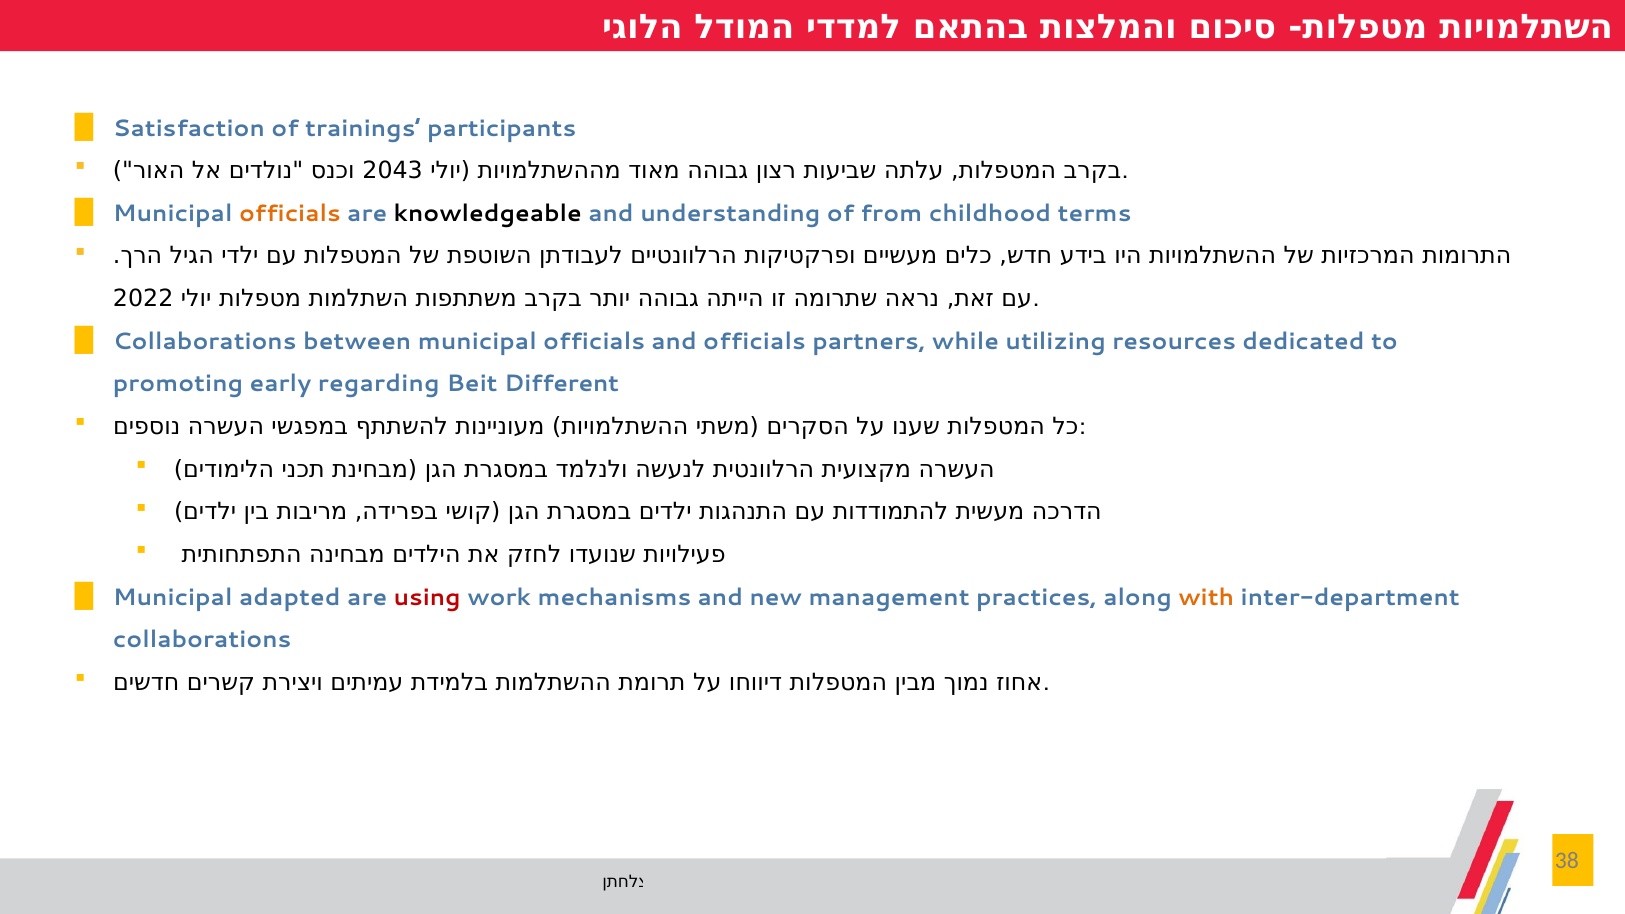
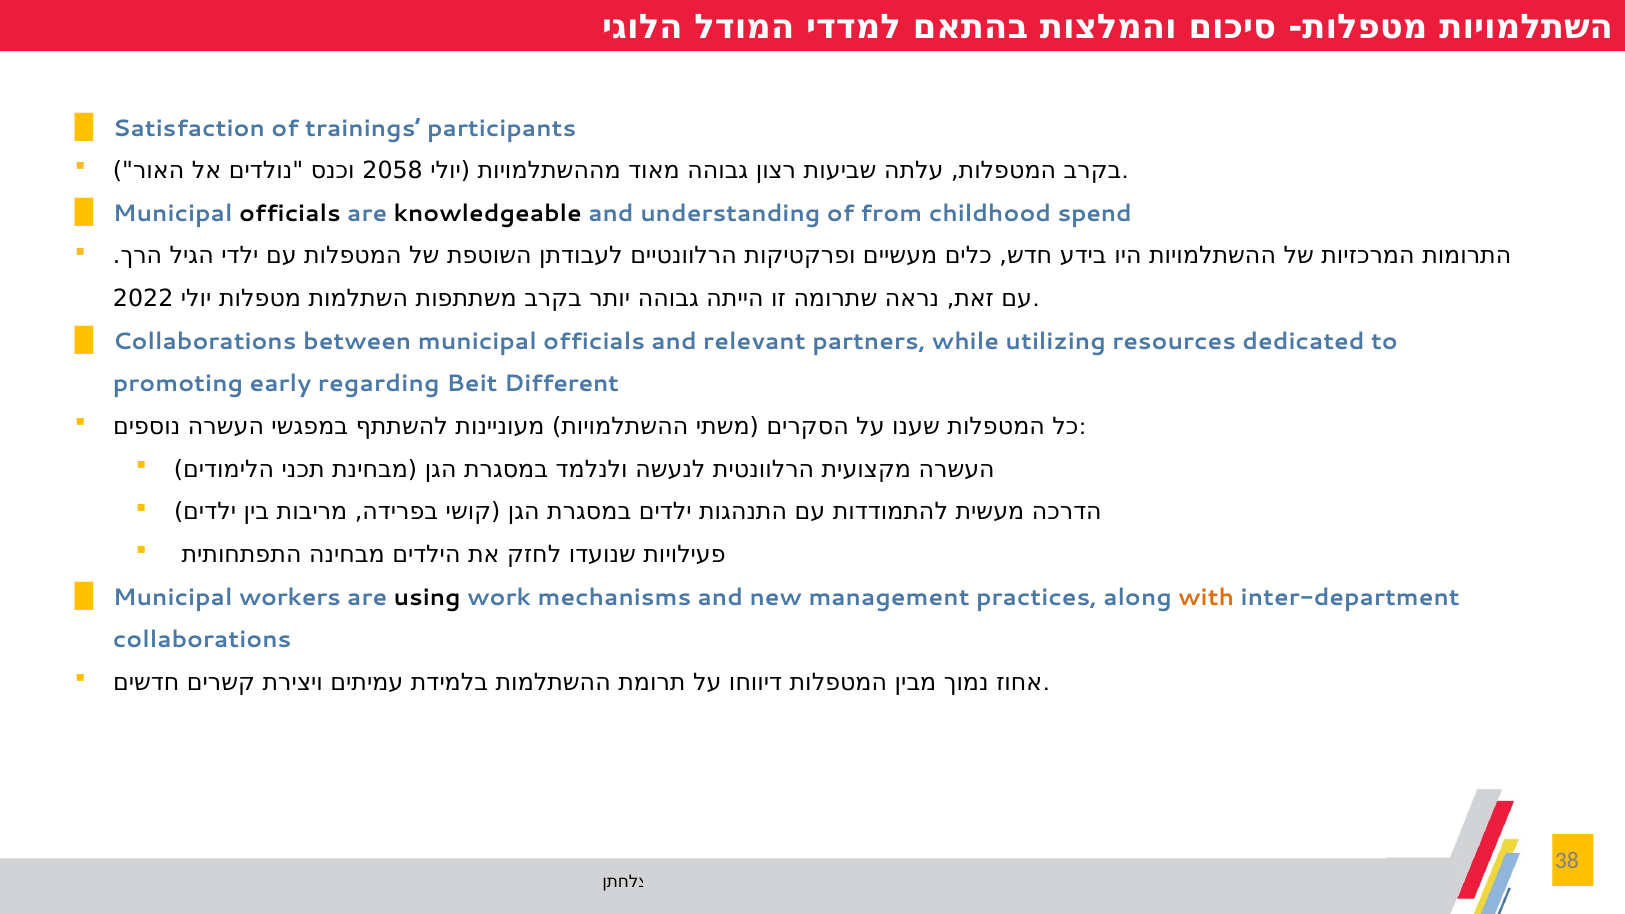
2043: 2043 -> 2058 (393, 171)
officials colour: orange -> black (290, 214)
terms: terms -> spend (1095, 214)
and officials: officials -> relevant (754, 341)
adapted: adapted -> workers (290, 597)
using colour: red -> black (427, 597)
